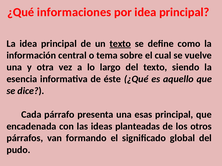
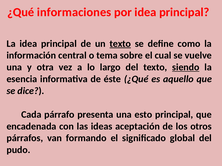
siendo underline: none -> present (186, 67)
esas: esas -> esto (143, 115)
planteadas: planteadas -> aceptación (138, 127)
